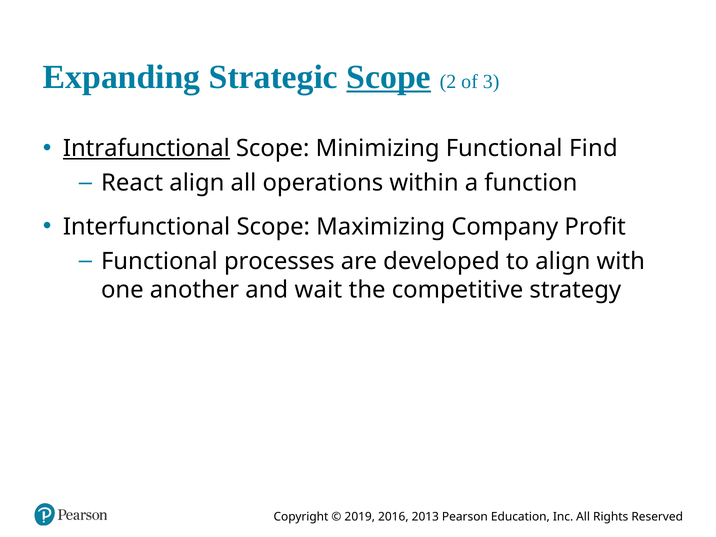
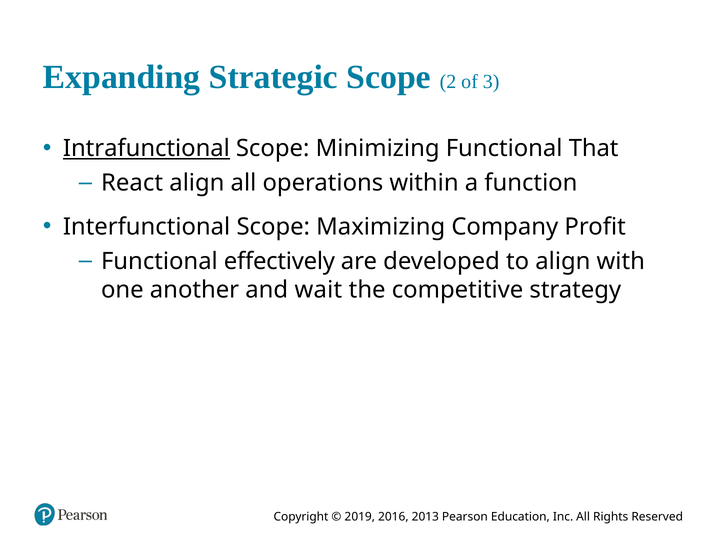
Scope underline: present -> none (389, 77)
Find: Find -> That (594, 148)
processes: processes -> effectively (279, 261)
